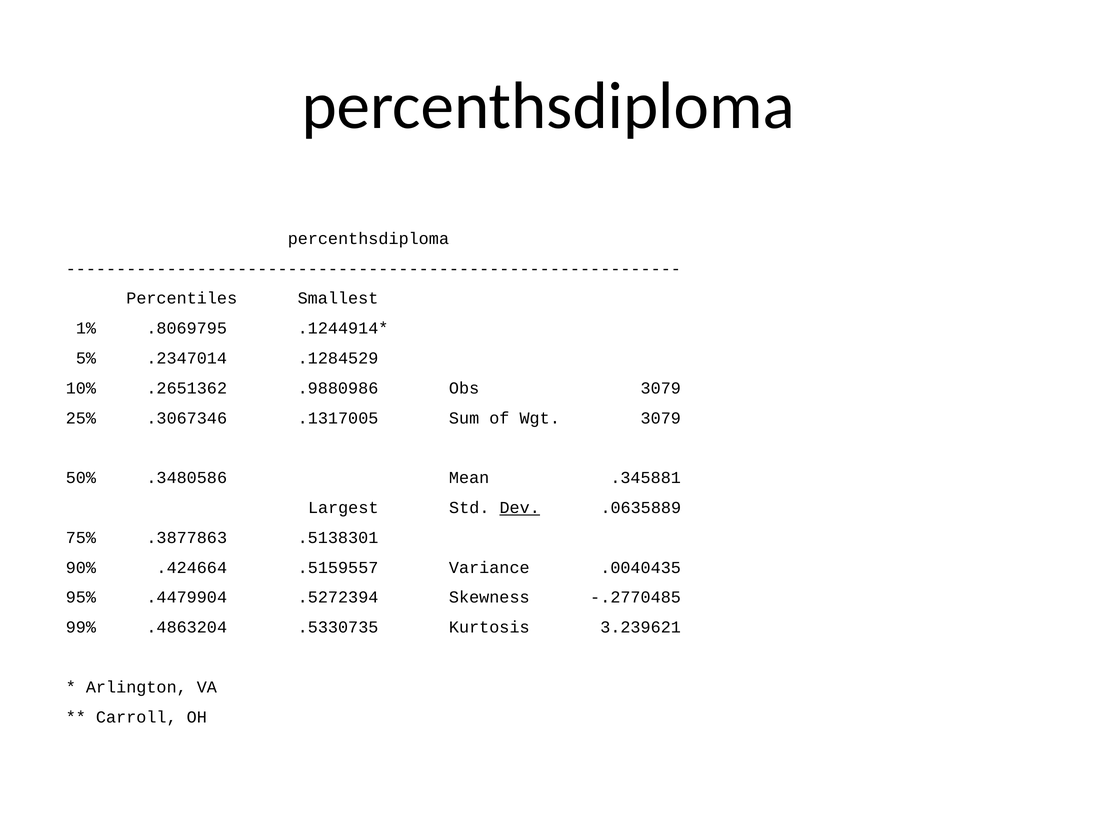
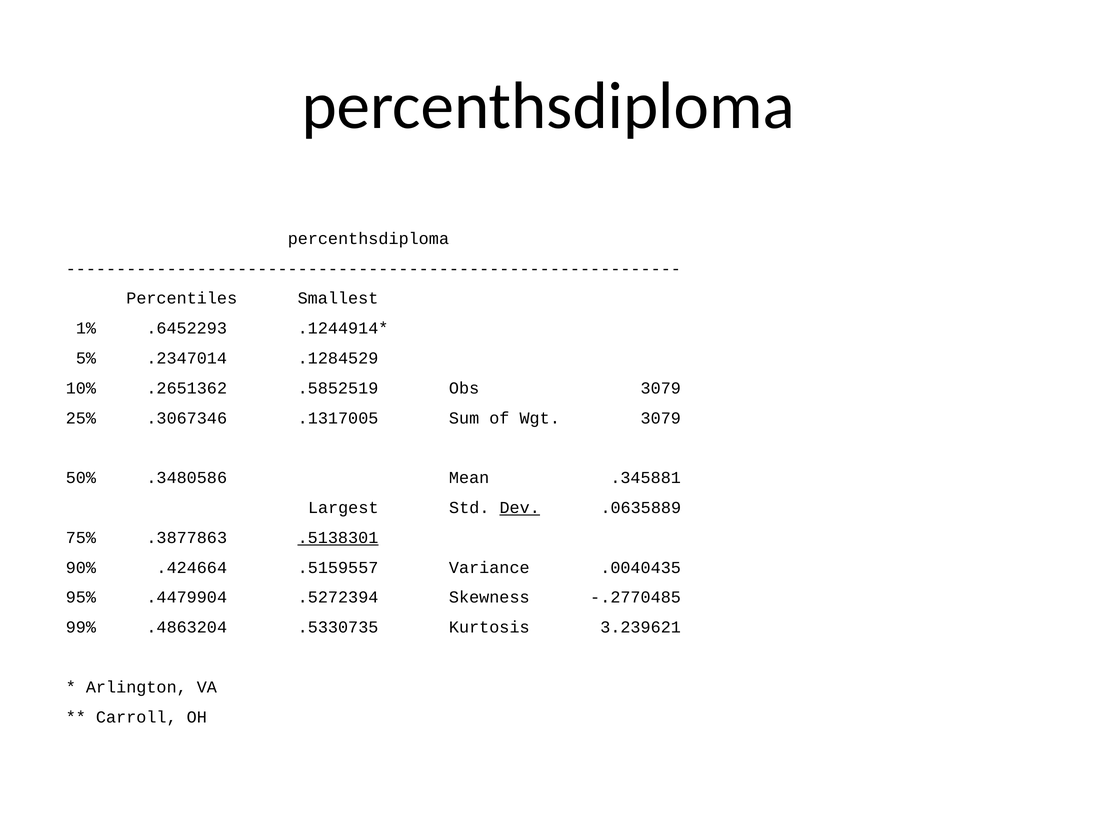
.8069795: .8069795 -> .6452293 (187, 328)
.9880986: .9880986 -> .5852519 (338, 388)
.5138301 underline: none -> present (338, 537)
